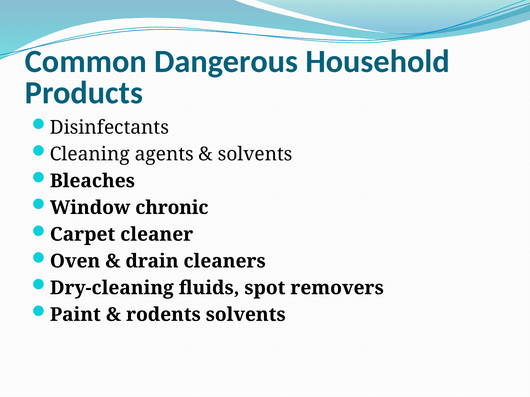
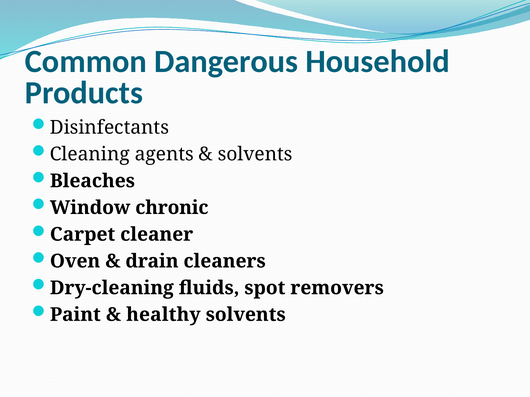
rodents: rodents -> healthy (163, 315)
